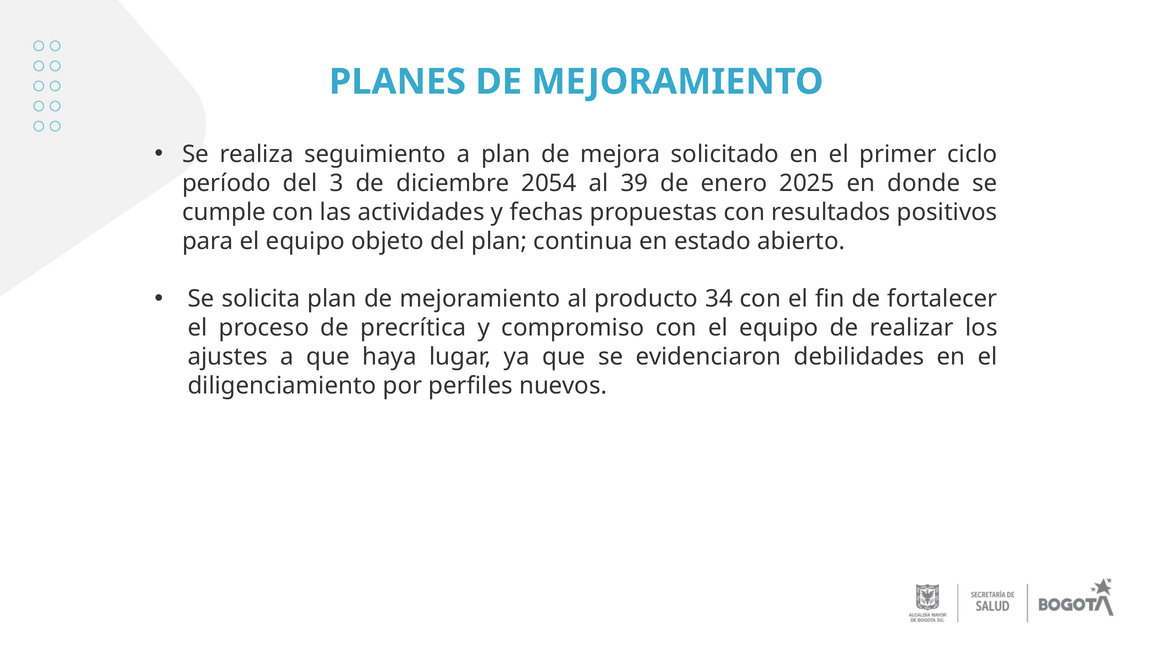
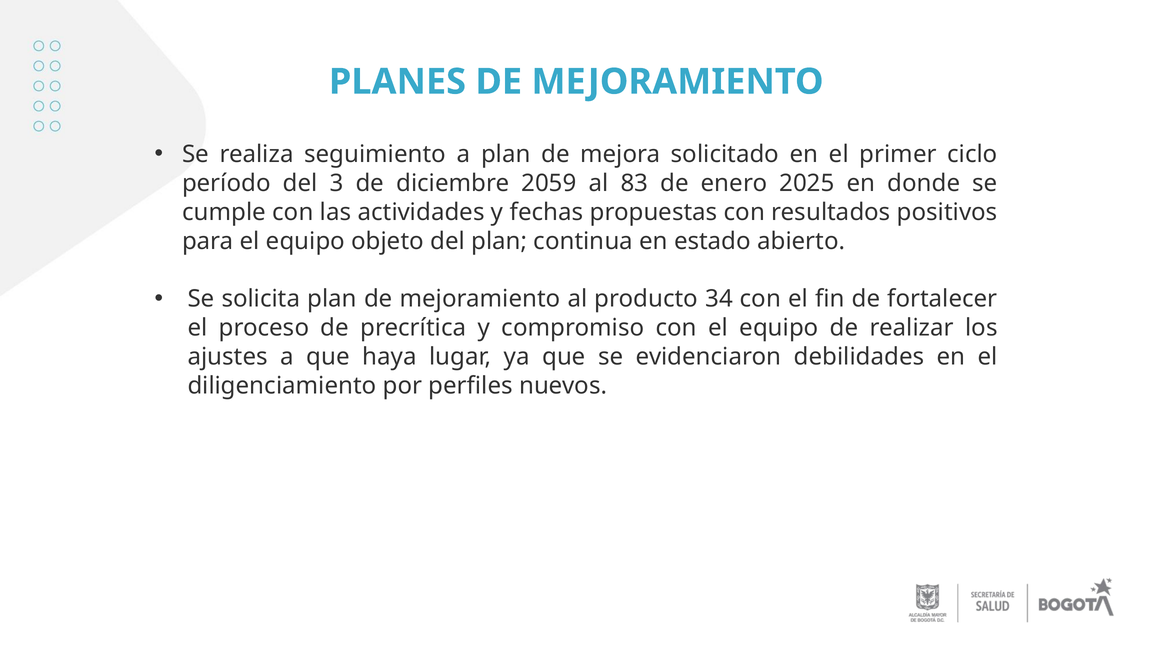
2054: 2054 -> 2059 (549, 183)
39: 39 -> 83 (634, 183)
